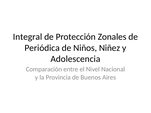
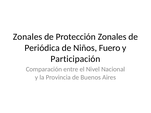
Integral: Integral -> Zonales (28, 37)
Niñez: Niñez -> Fuero (110, 48)
Adolescencia: Adolescencia -> Participación (75, 59)
